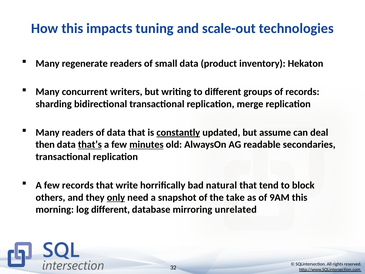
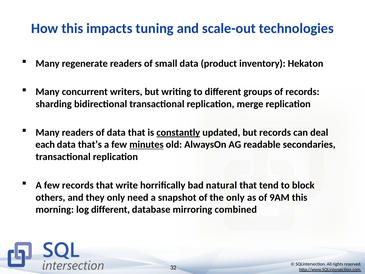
but assume: assume -> records (275, 132)
then: then -> each (45, 145)
that’s underline: present -> none (90, 145)
only underline: present -> none (116, 197)
the take: take -> only (235, 197)
unrelated: unrelated -> combined (236, 209)
